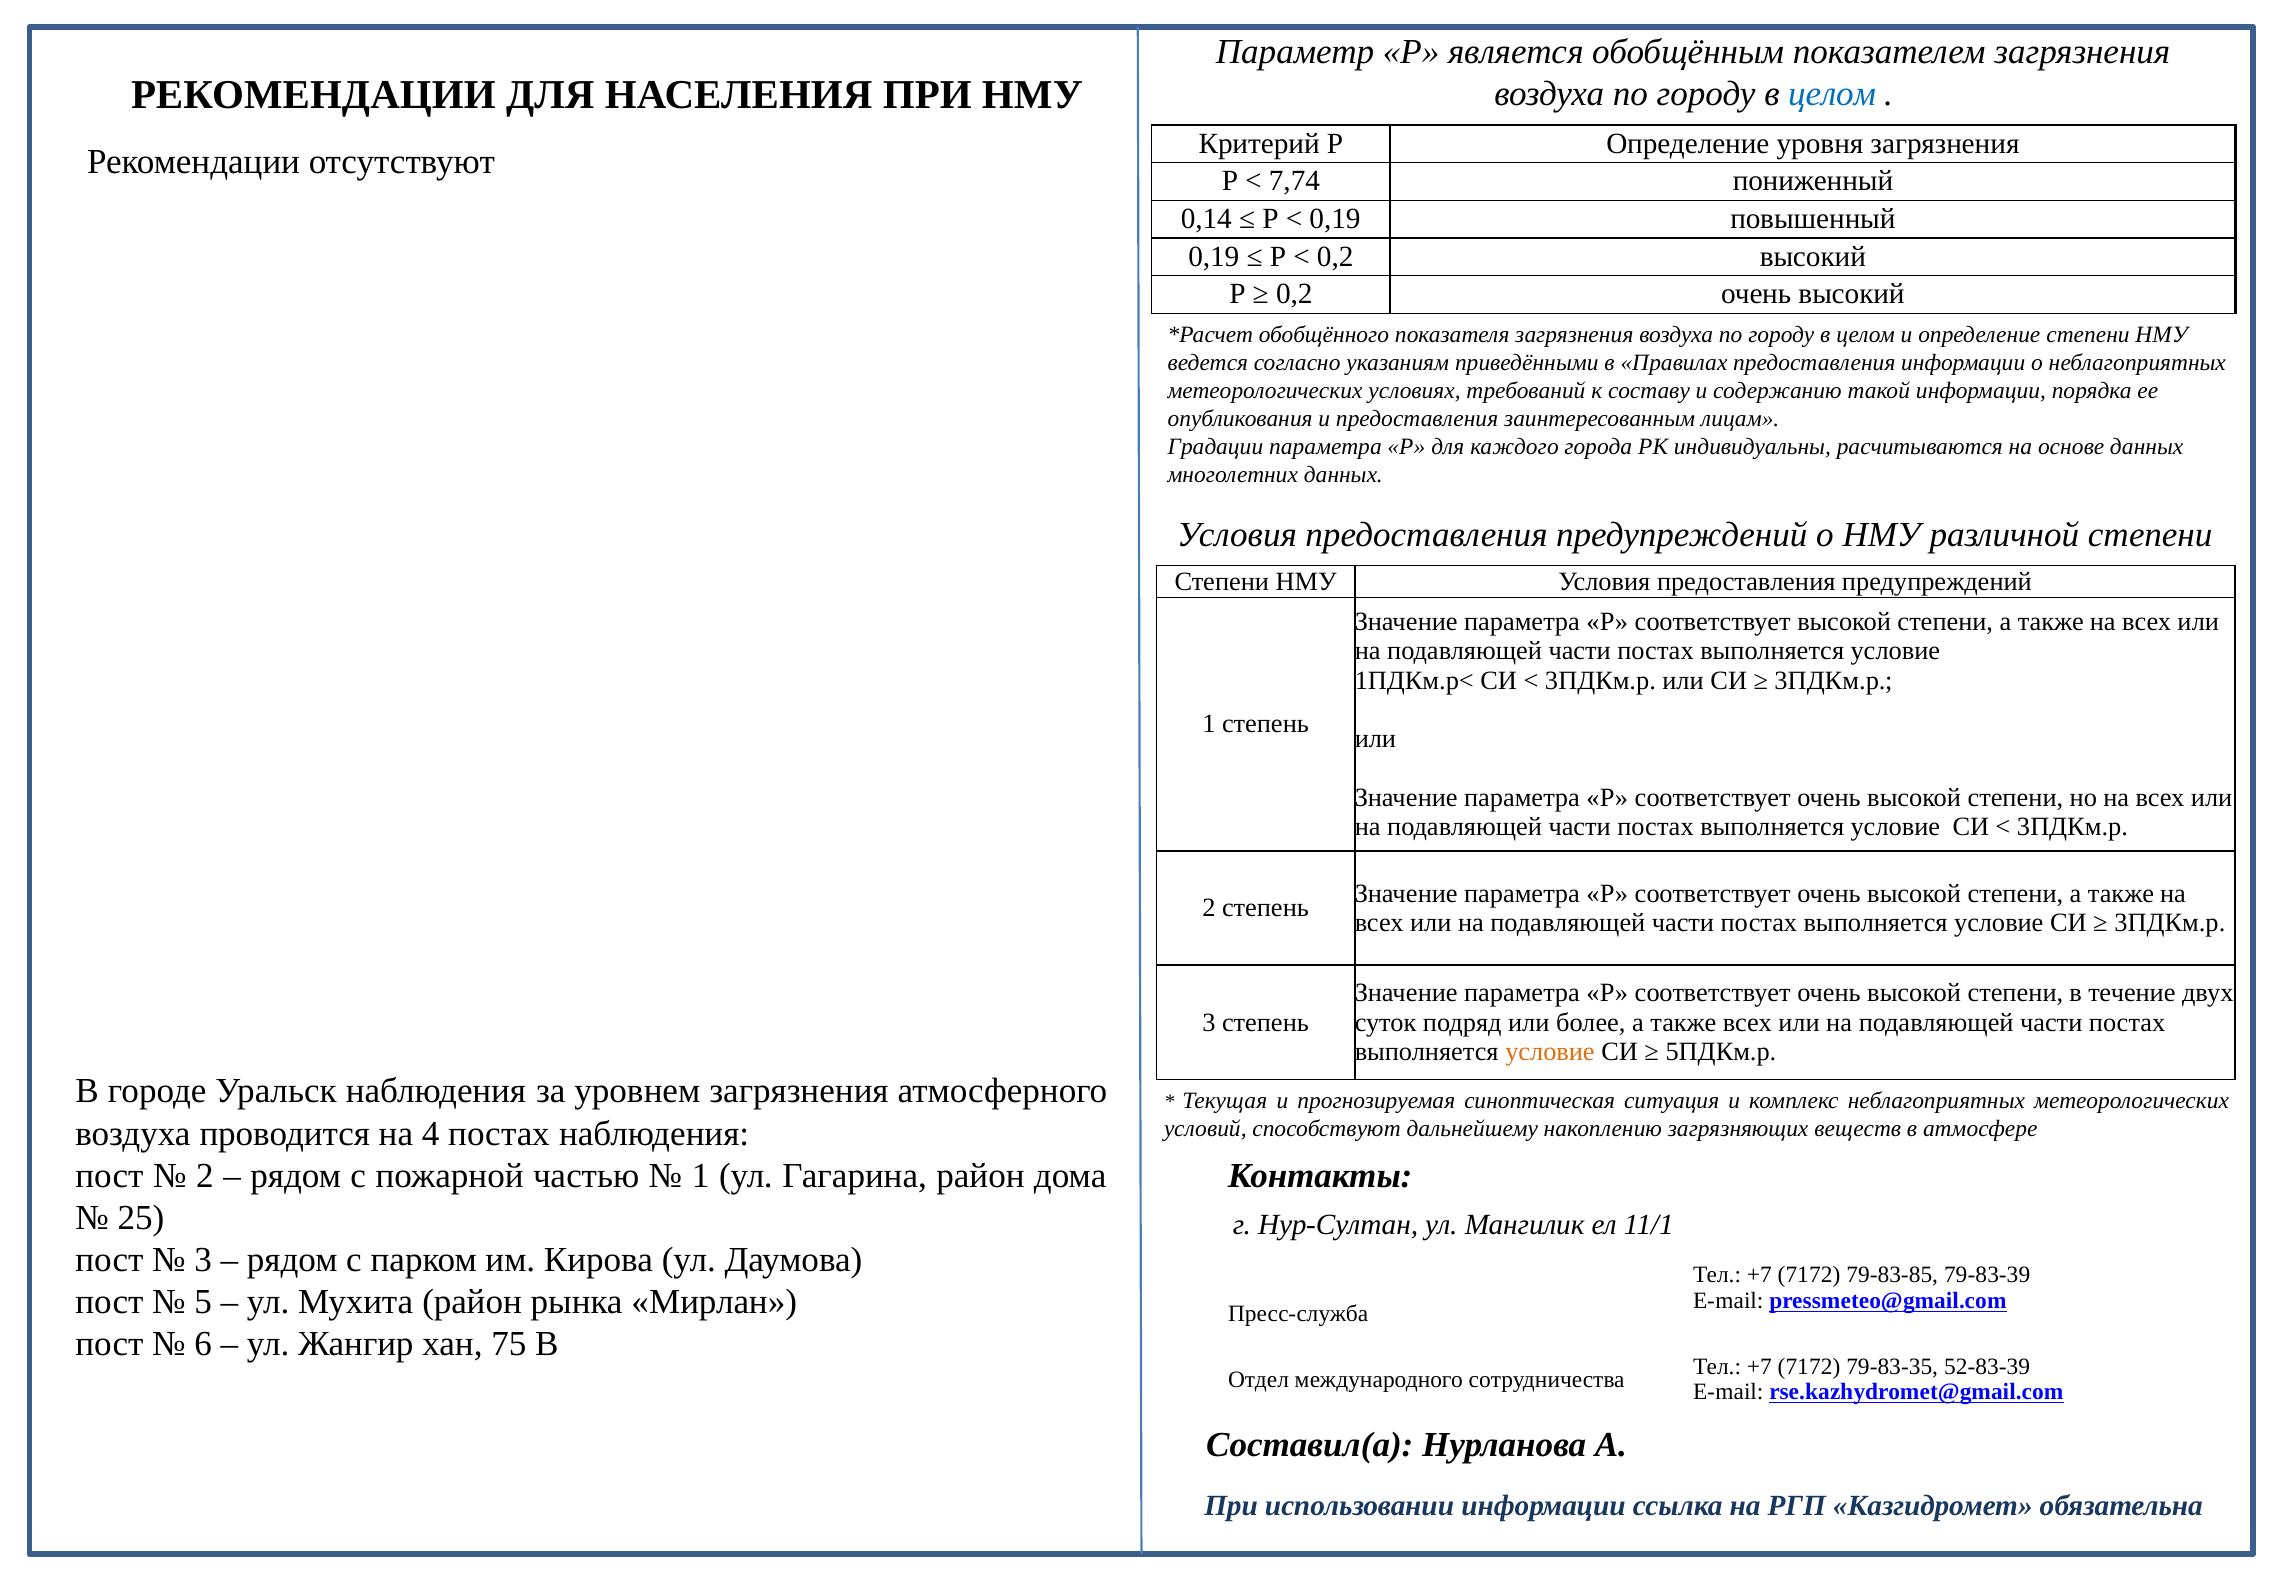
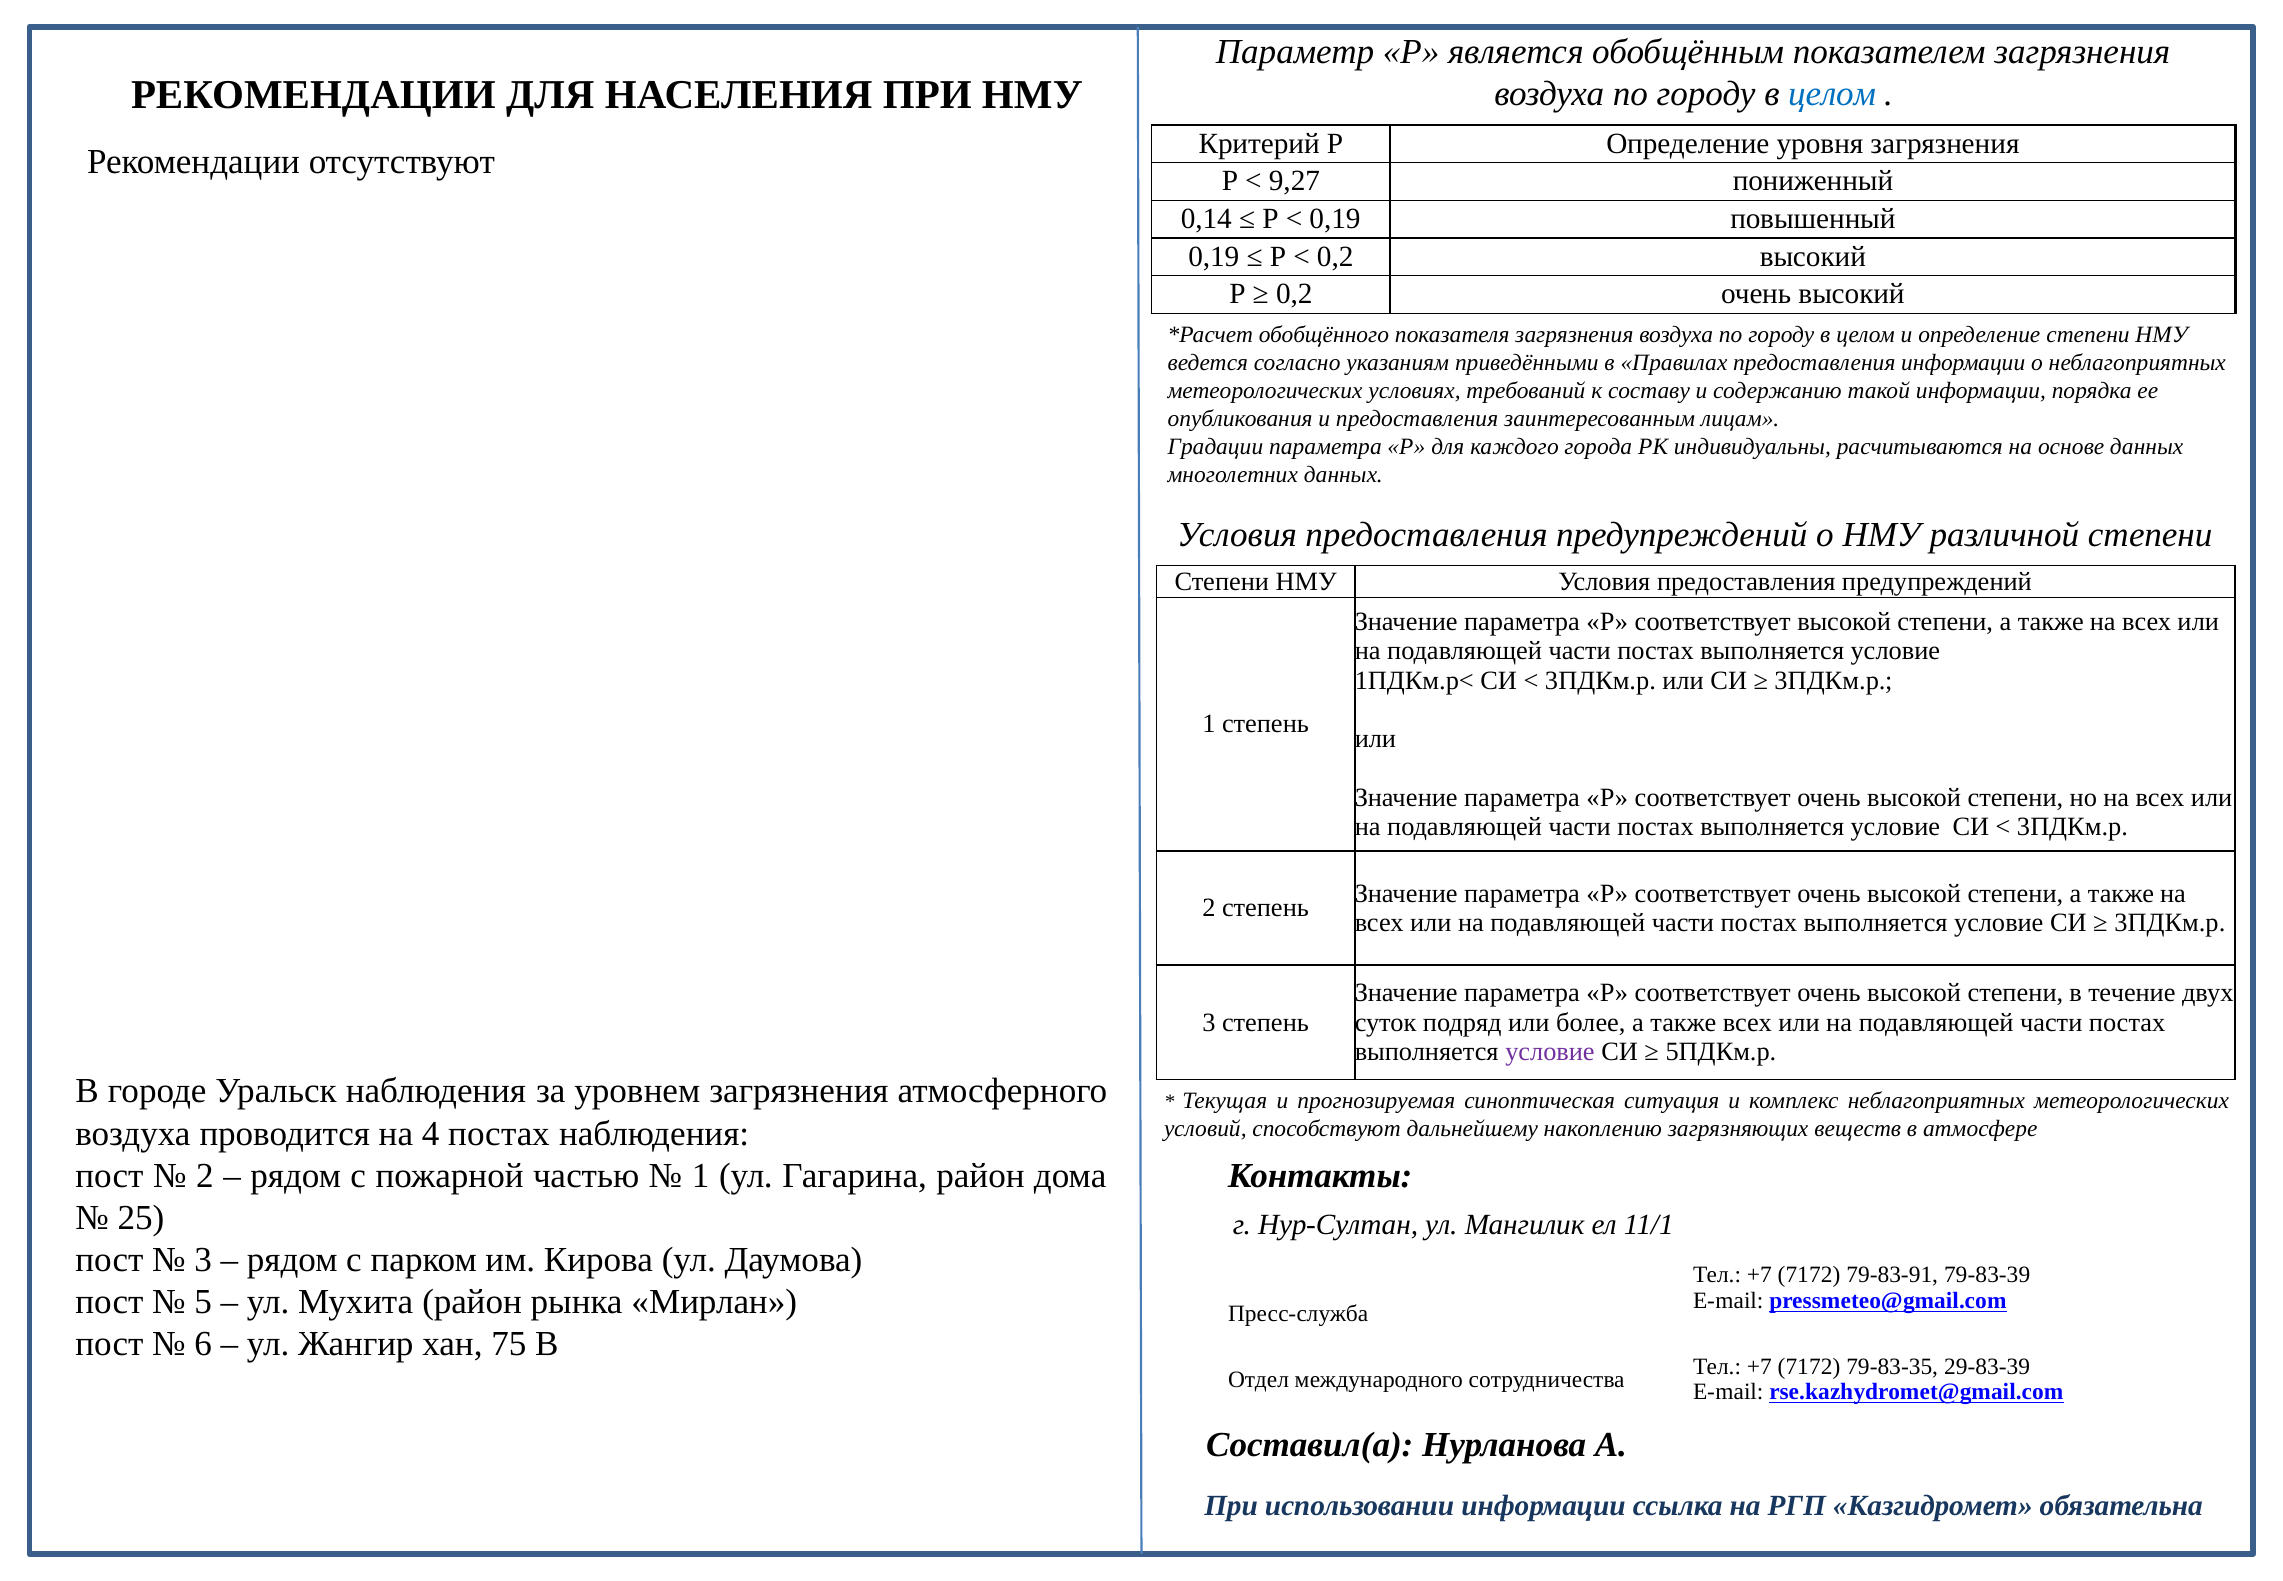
7,74: 7,74 -> 9,27 (1294, 181)
условие colour: orange -> purple (1550, 1051)
79-83-85: 79-83-85 -> 79-83-91 (1892, 1275)
52-83-39: 52-83-39 -> 29-83-39 (1987, 1366)
